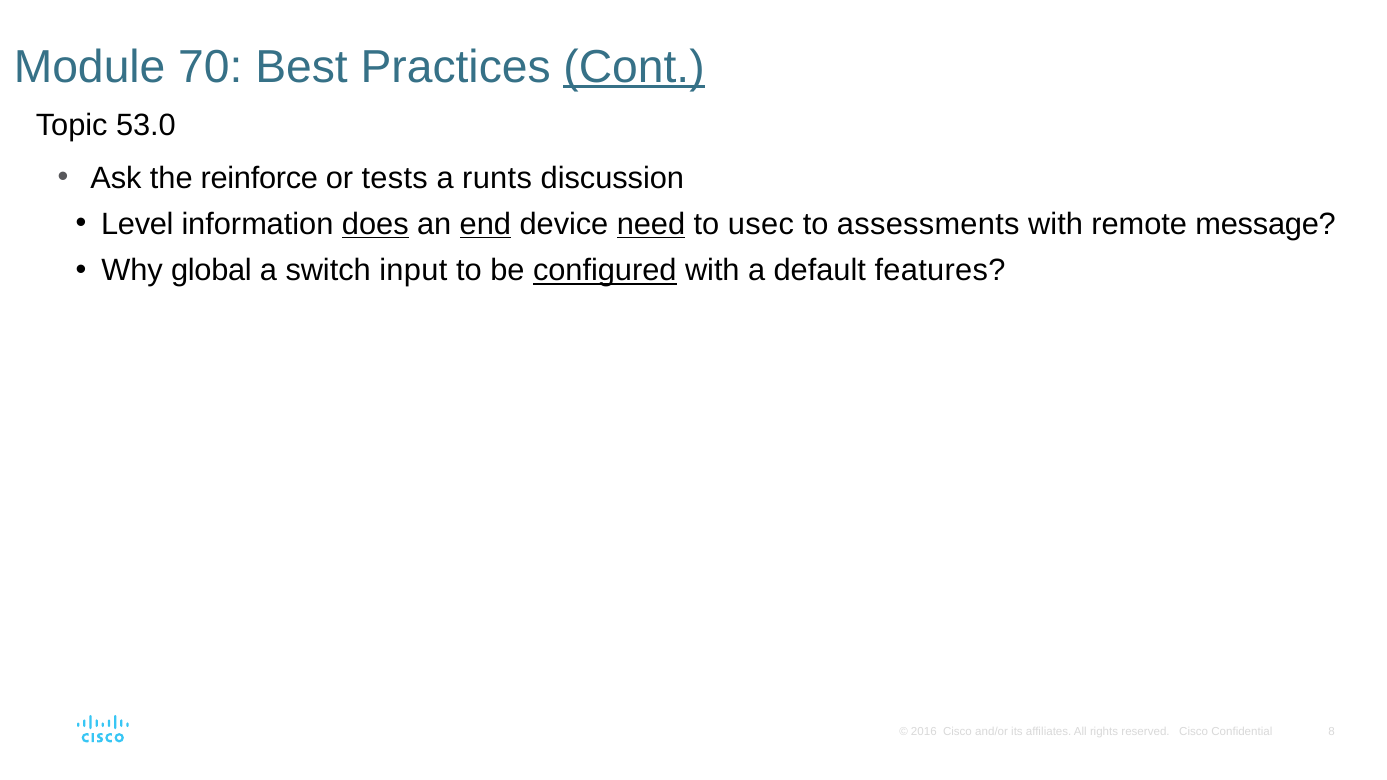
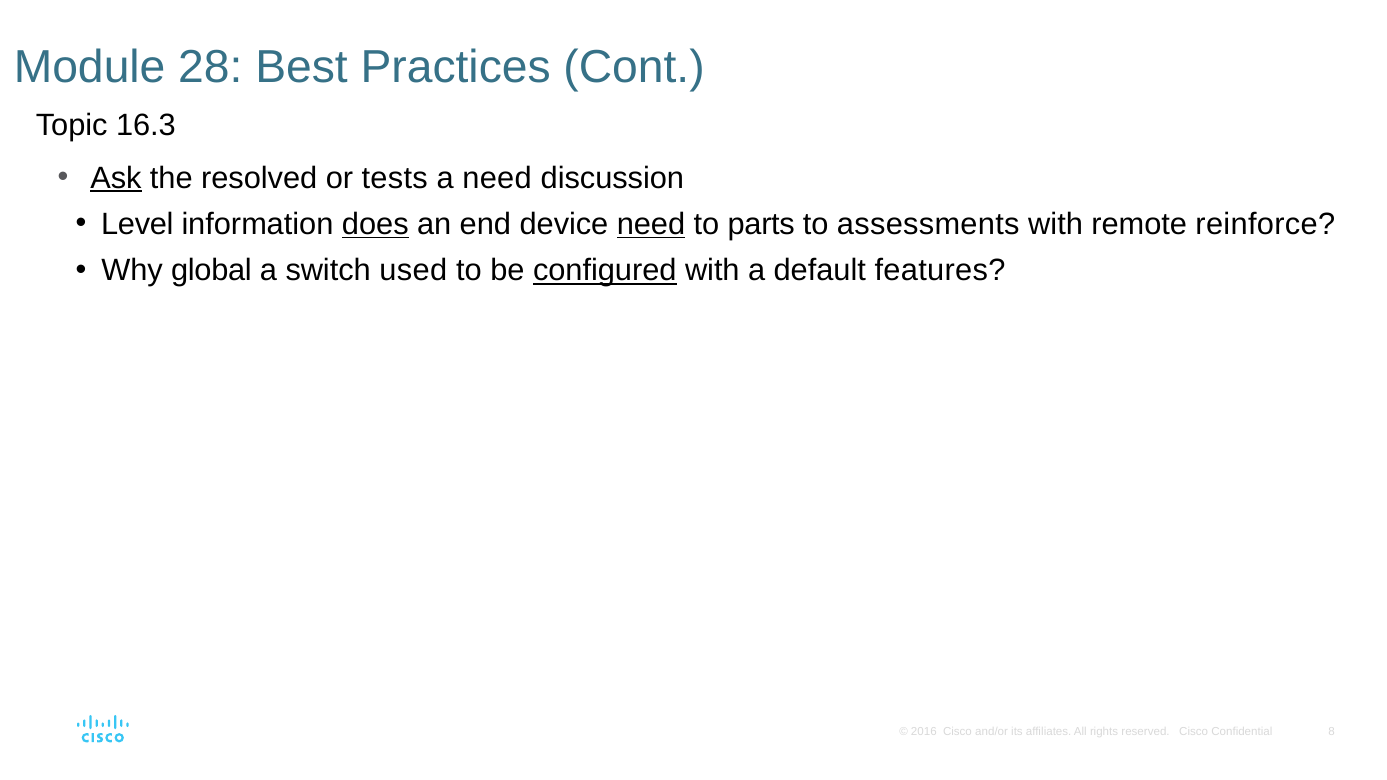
70: 70 -> 28 (210, 67)
Cont underline: present -> none (634, 67)
53.0: 53.0 -> 16.3 (146, 126)
Ask underline: none -> present (116, 178)
reinforce: reinforce -> resolved (259, 178)
a runts: runts -> need (497, 178)
end underline: present -> none (485, 224)
usec: usec -> parts (761, 224)
message: message -> reinforce (1265, 224)
input: input -> used (413, 271)
